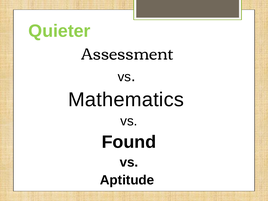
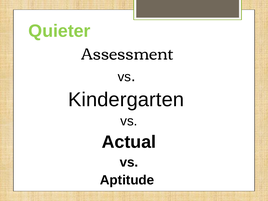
Mathematics: Mathematics -> Kindergarten (126, 100)
Found: Found -> Actual (129, 142)
